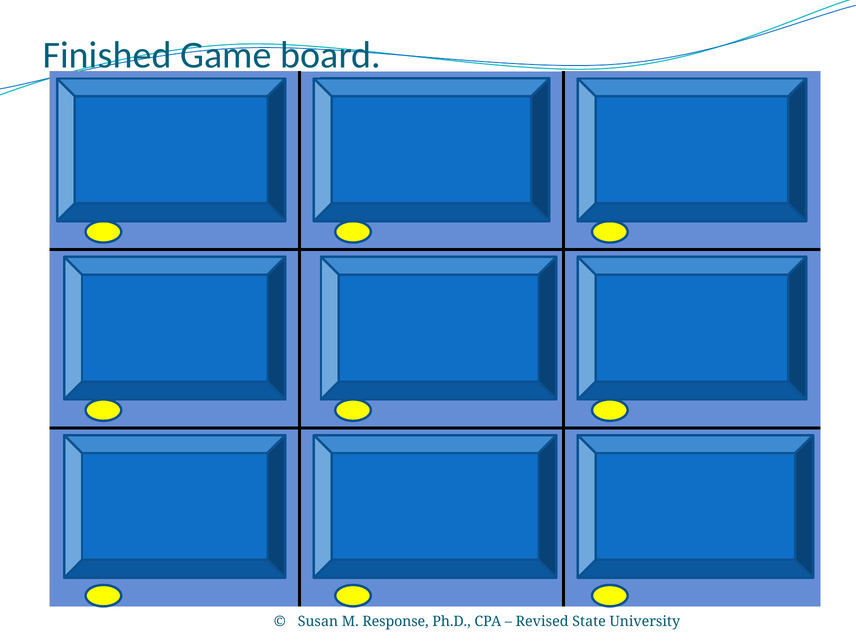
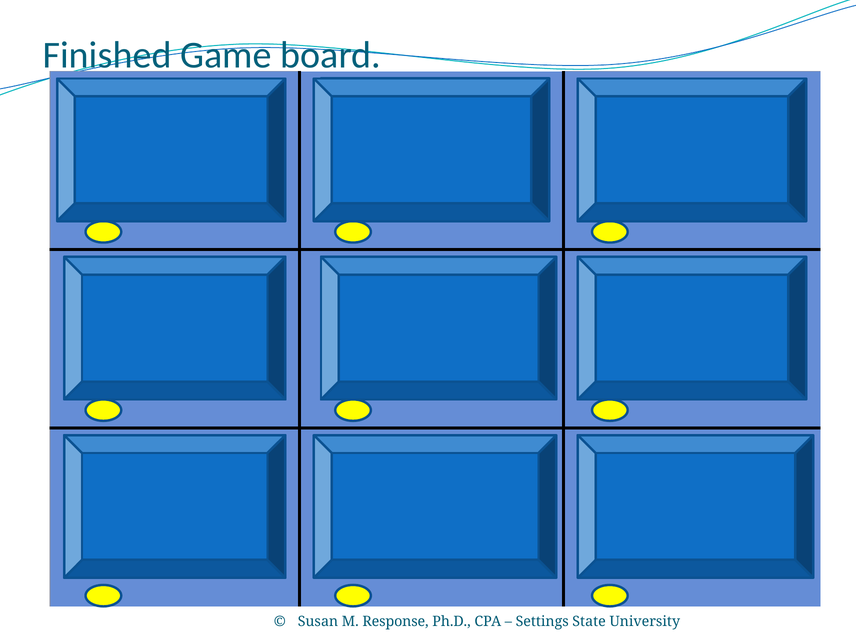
Revised: Revised -> Settings (542, 622)
